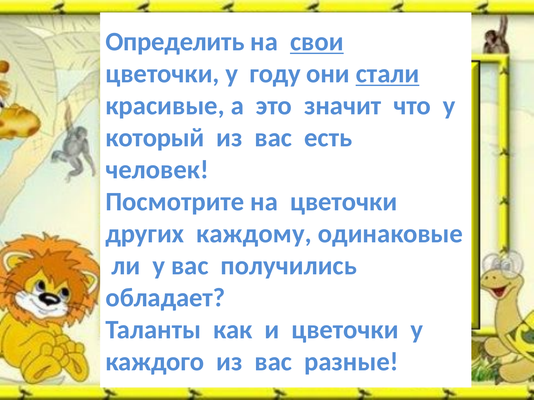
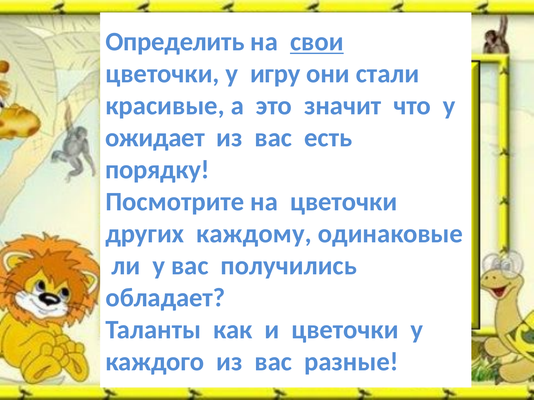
году: году -> игру (275, 74)
стали underline: present -> none (388, 74)
который: который -> ожидает (155, 138)
человек: человек -> порядку (157, 170)
